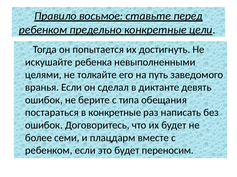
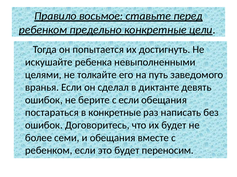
с типа: типа -> если (129, 100)
и плацдарм: плацдарм -> обещания (113, 138)
